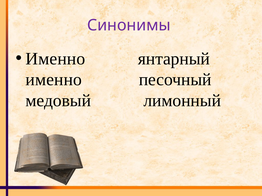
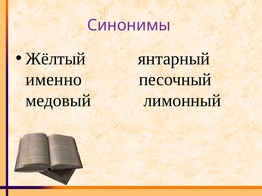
Именно: Именно -> Жёлтый (56, 59)
